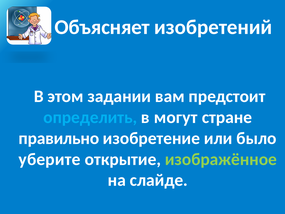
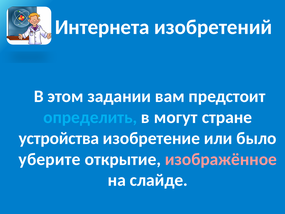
Объясняет: Объясняет -> Интернета (102, 27)
правильно: правильно -> устройства (59, 138)
изображённое colour: light green -> pink (221, 159)
